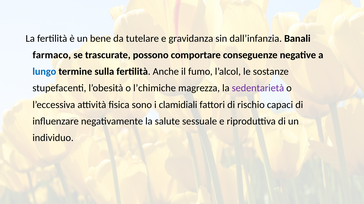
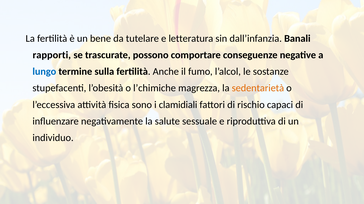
gravidanza: gravidanza -> letteratura (191, 39)
farmaco: farmaco -> rapporti (52, 55)
sedentarietà colour: purple -> orange (258, 88)
